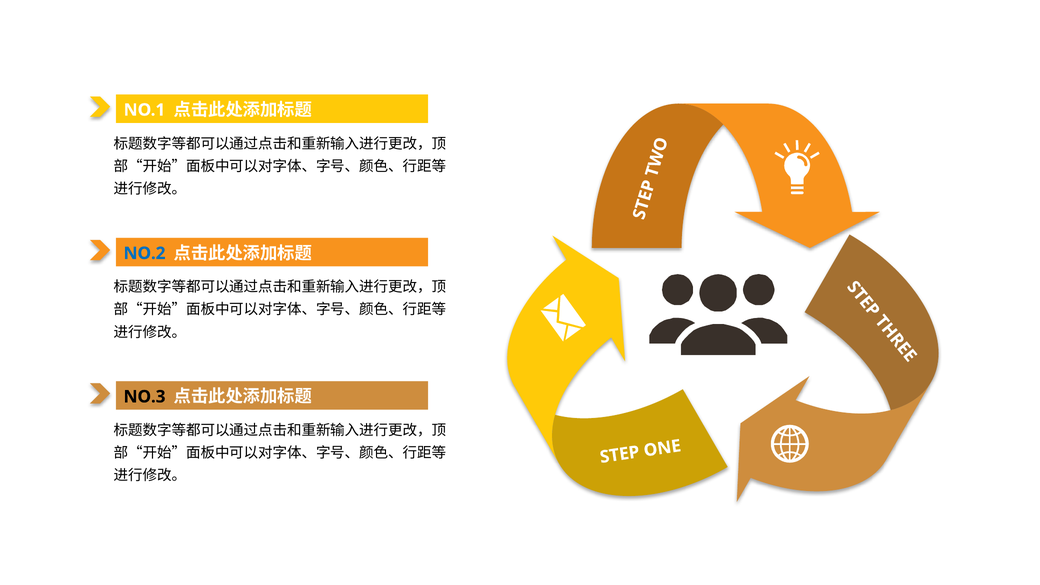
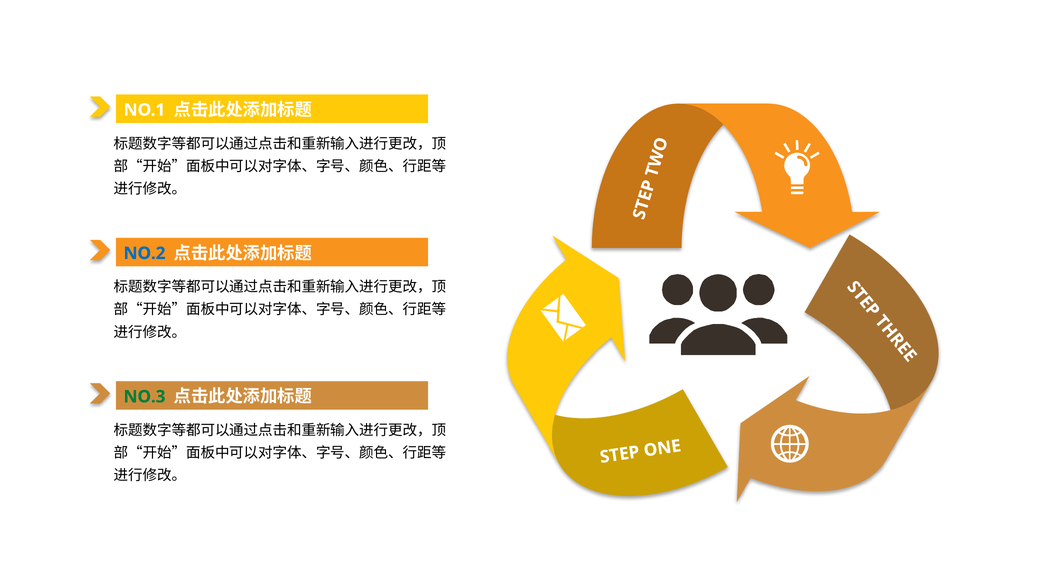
NO.3 colour: black -> green (145, 397)
